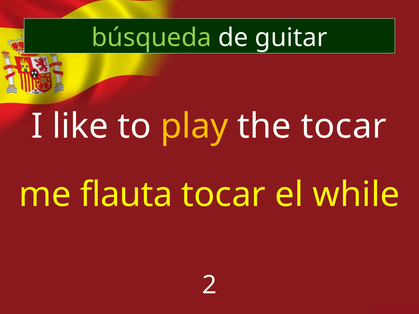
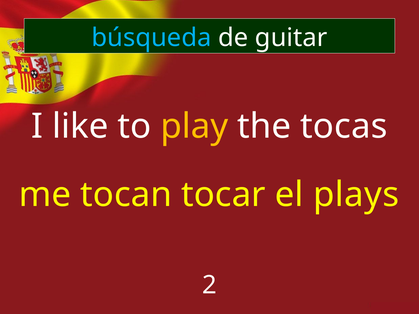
búsqueda colour: light green -> light blue (152, 38)
the tocar: tocar -> tocas (344, 126)
flauta: flauta -> tocan (126, 195)
while: while -> plays (356, 195)
